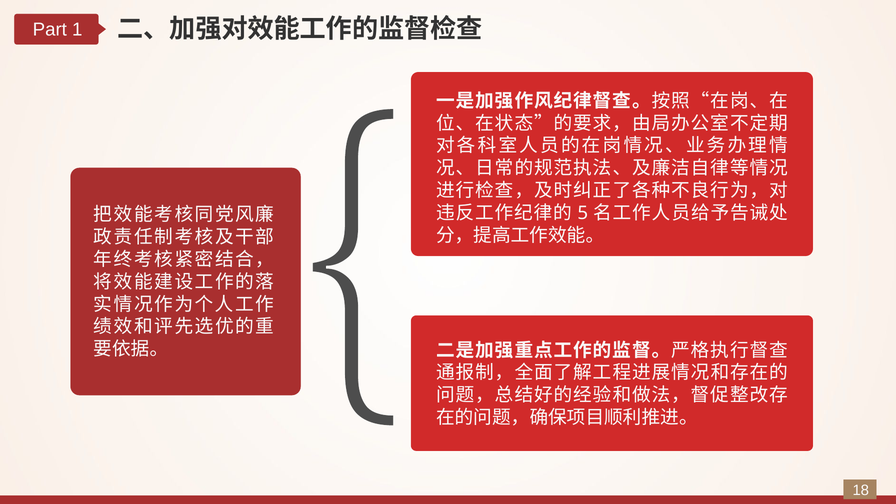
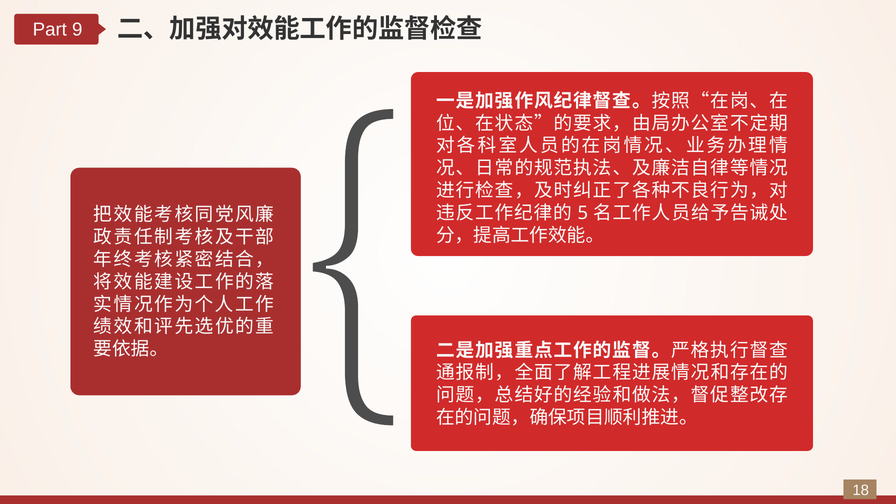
1: 1 -> 9 (77, 30)
